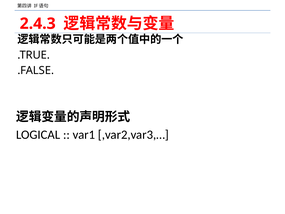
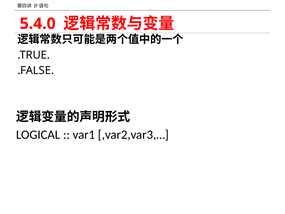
2.4.3: 2.4.3 -> 5.4.0 (38, 24)
